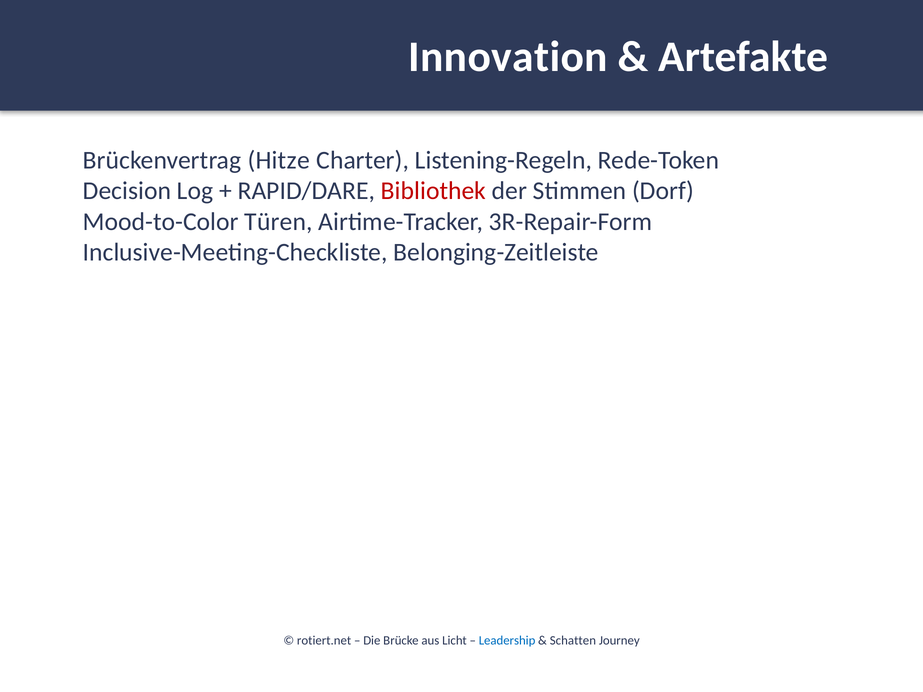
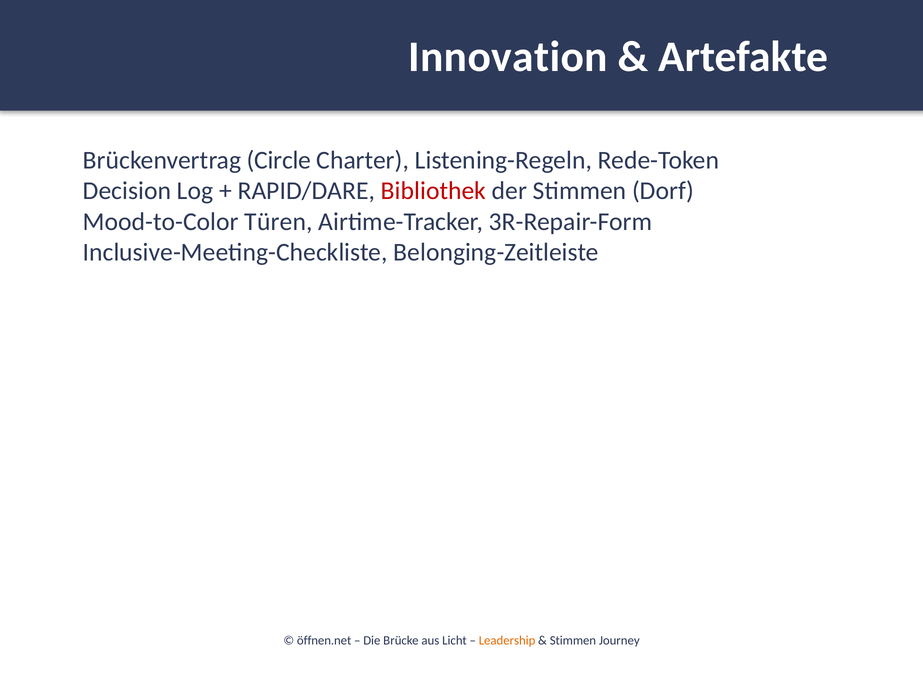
Hitze: Hitze -> Circle (279, 160)
rotiert.net: rotiert.net -> öffnen.net (324, 641)
Leadership colour: blue -> orange (507, 641)
Schatten: Schatten -> Stimmen (573, 641)
